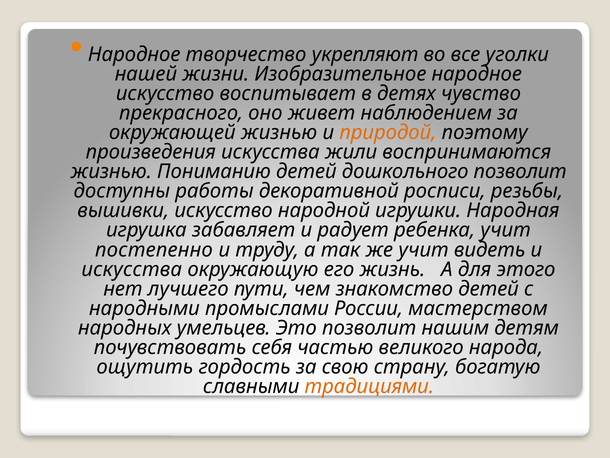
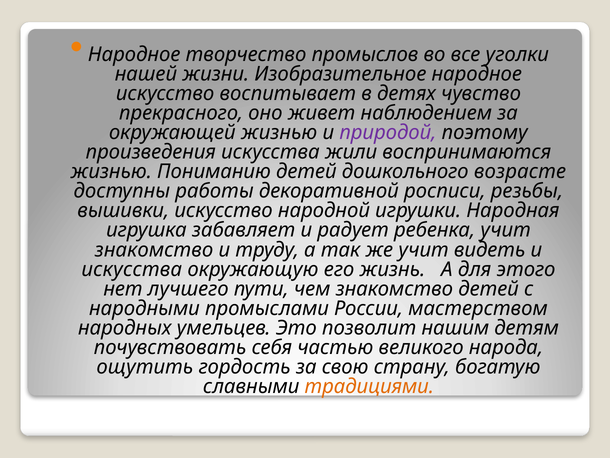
укрепляют: укрепляют -> промыслов (365, 54)
природой colour: orange -> purple (388, 132)
дошкольного позволит: позволит -> возрасте (520, 171)
постепенно: постепенно -> знакомство (154, 250)
